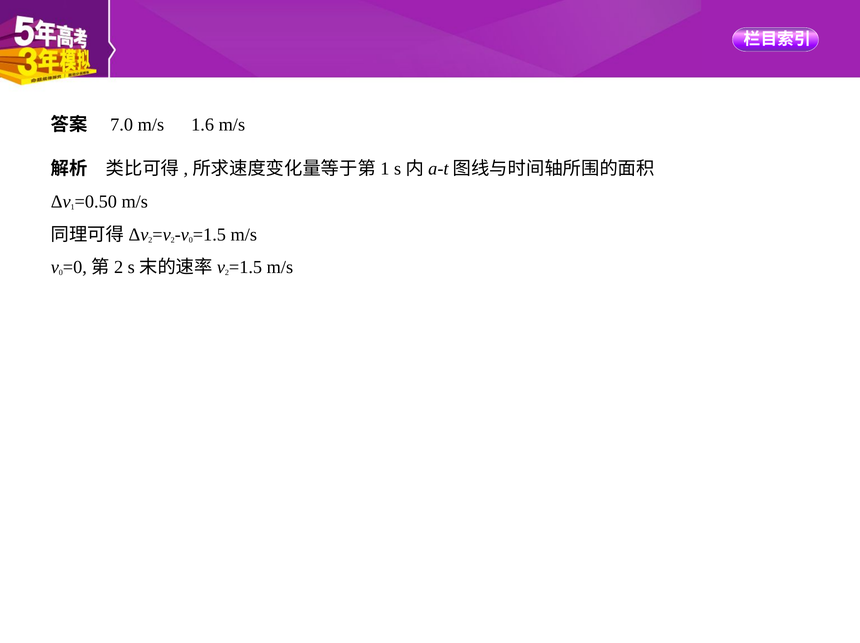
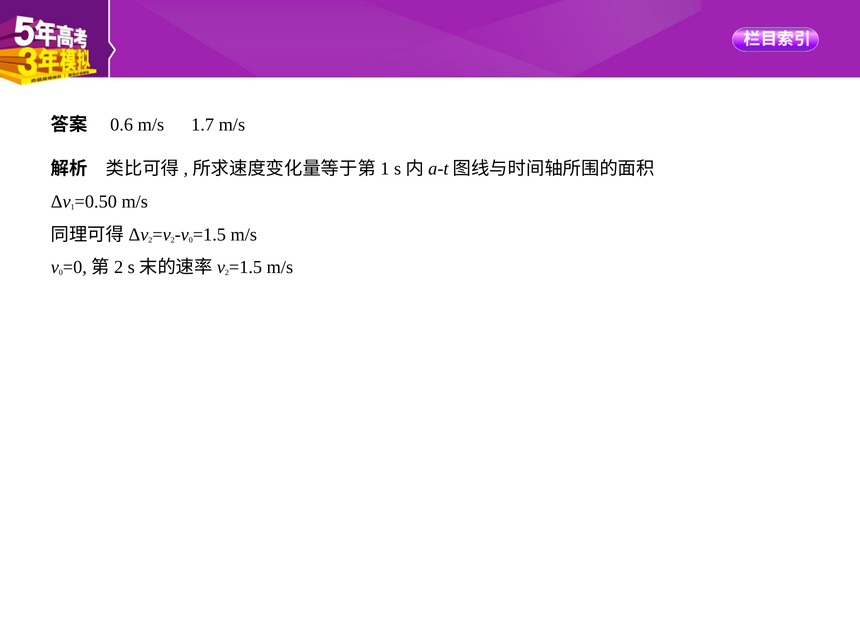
7.0: 7.0 -> 0.6 (122, 125)
1.6: 1.6 -> 1.7 (203, 125)
